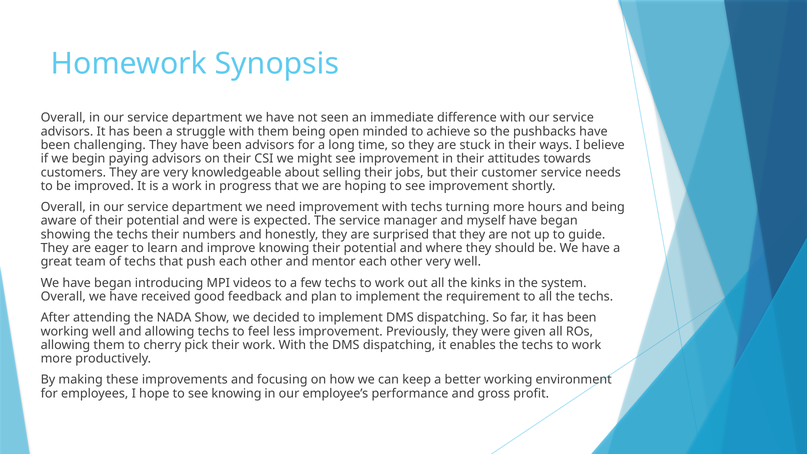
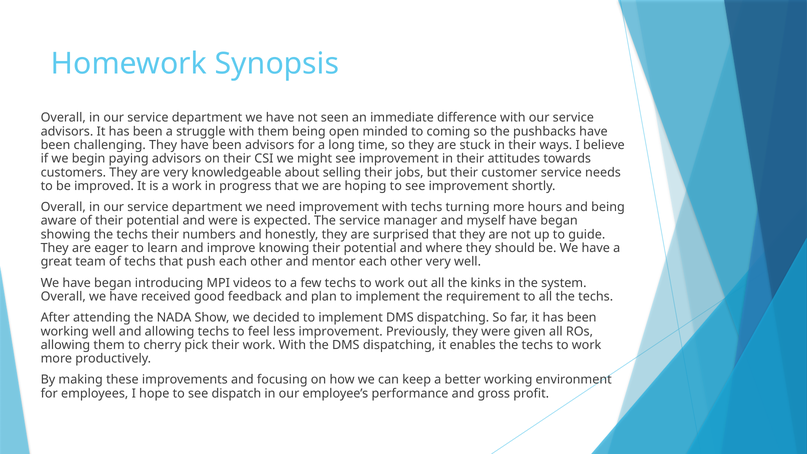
achieve: achieve -> coming (448, 131)
see knowing: knowing -> dispatch (236, 393)
